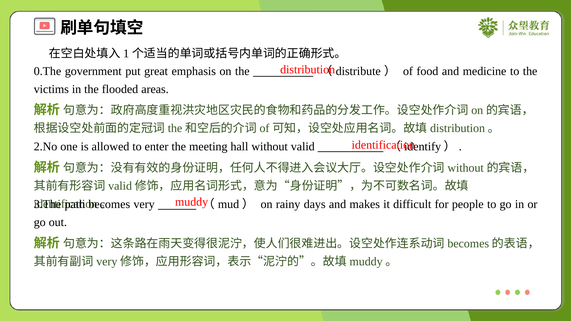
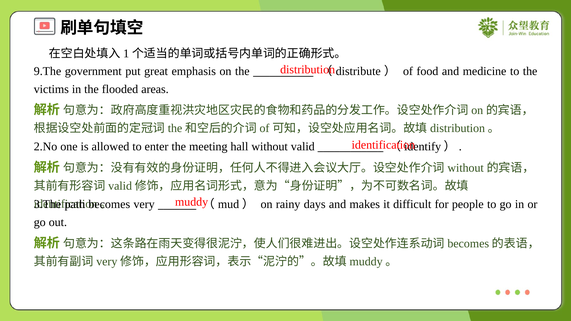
0.The: 0.The -> 9.The (48, 71)
